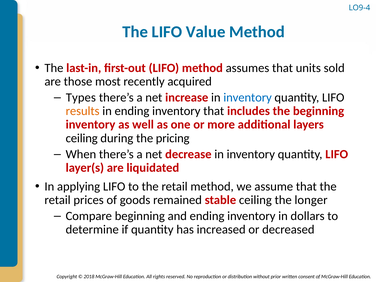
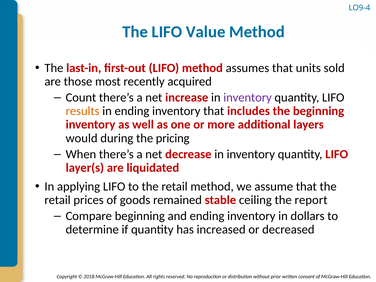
Types: Types -> Count (81, 98)
inventory colour: blue -> purple (248, 98)
ceiling: ceiling -> would (82, 138)
longer: longer -> report (311, 200)
